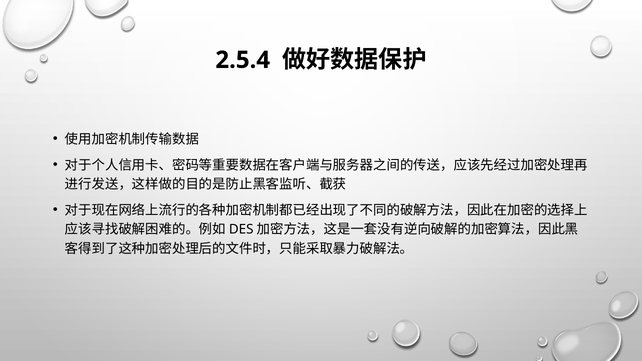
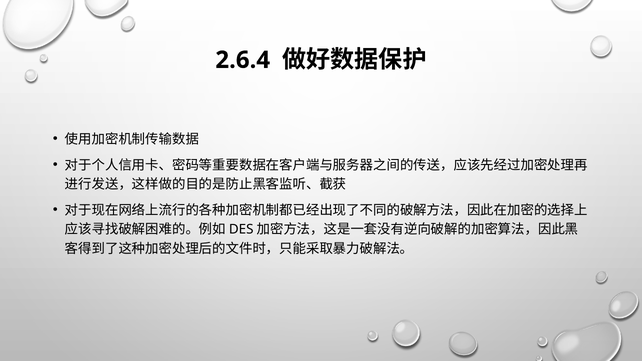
2.5.4: 2.5.4 -> 2.6.4 (243, 60)
